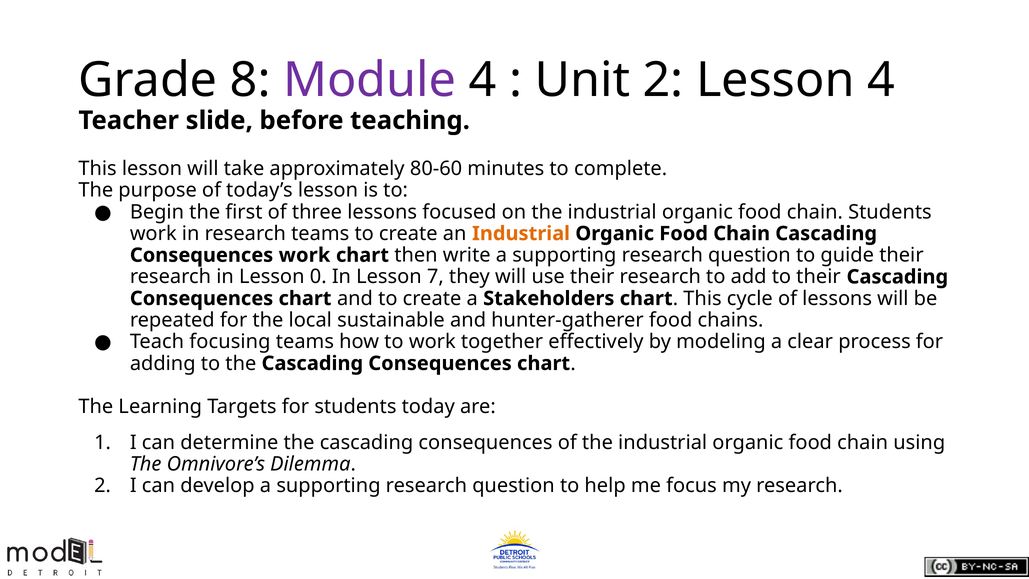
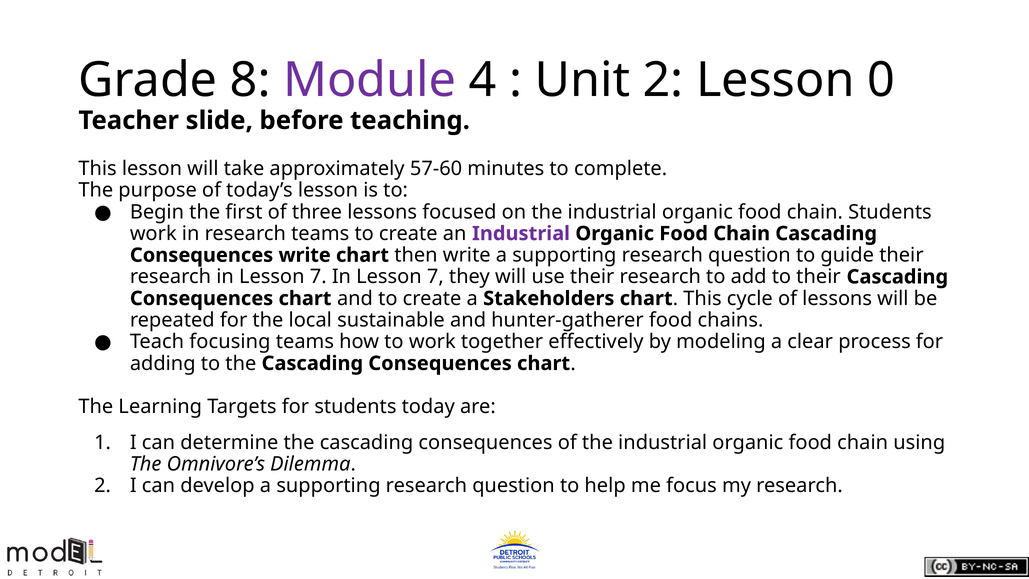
Lesson 4: 4 -> 0 (881, 80)
80-60: 80-60 -> 57-60 (436, 169)
Industrial colour: orange -> purple (521, 234)
Consequences work: work -> write (305, 255)
research in Lesson 0: 0 -> 7 (318, 277)
